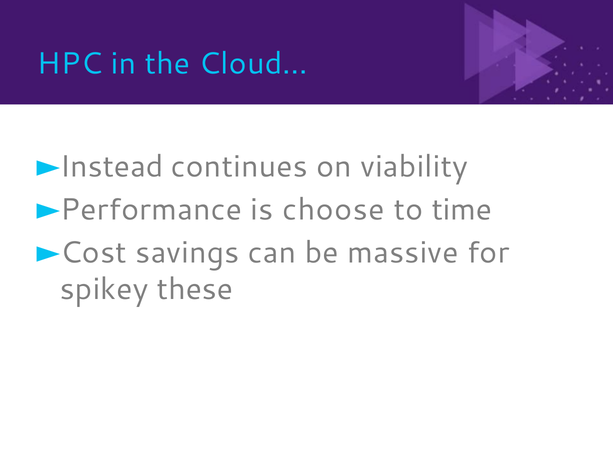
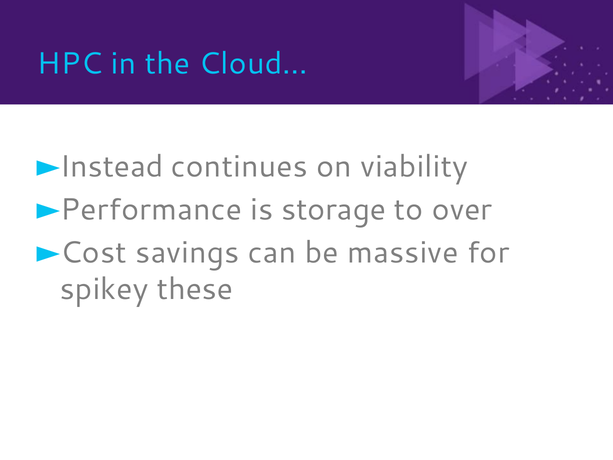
choose: choose -> storage (334, 210)
time: time -> over (462, 210)
